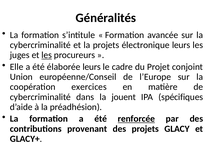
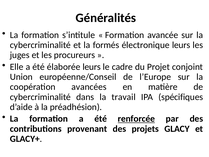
la projets: projets -> formés (106, 45)
les underline: present -> none (47, 55)
exercices: exercices -> avancées (89, 87)
jouent: jouent -> travail (124, 97)
